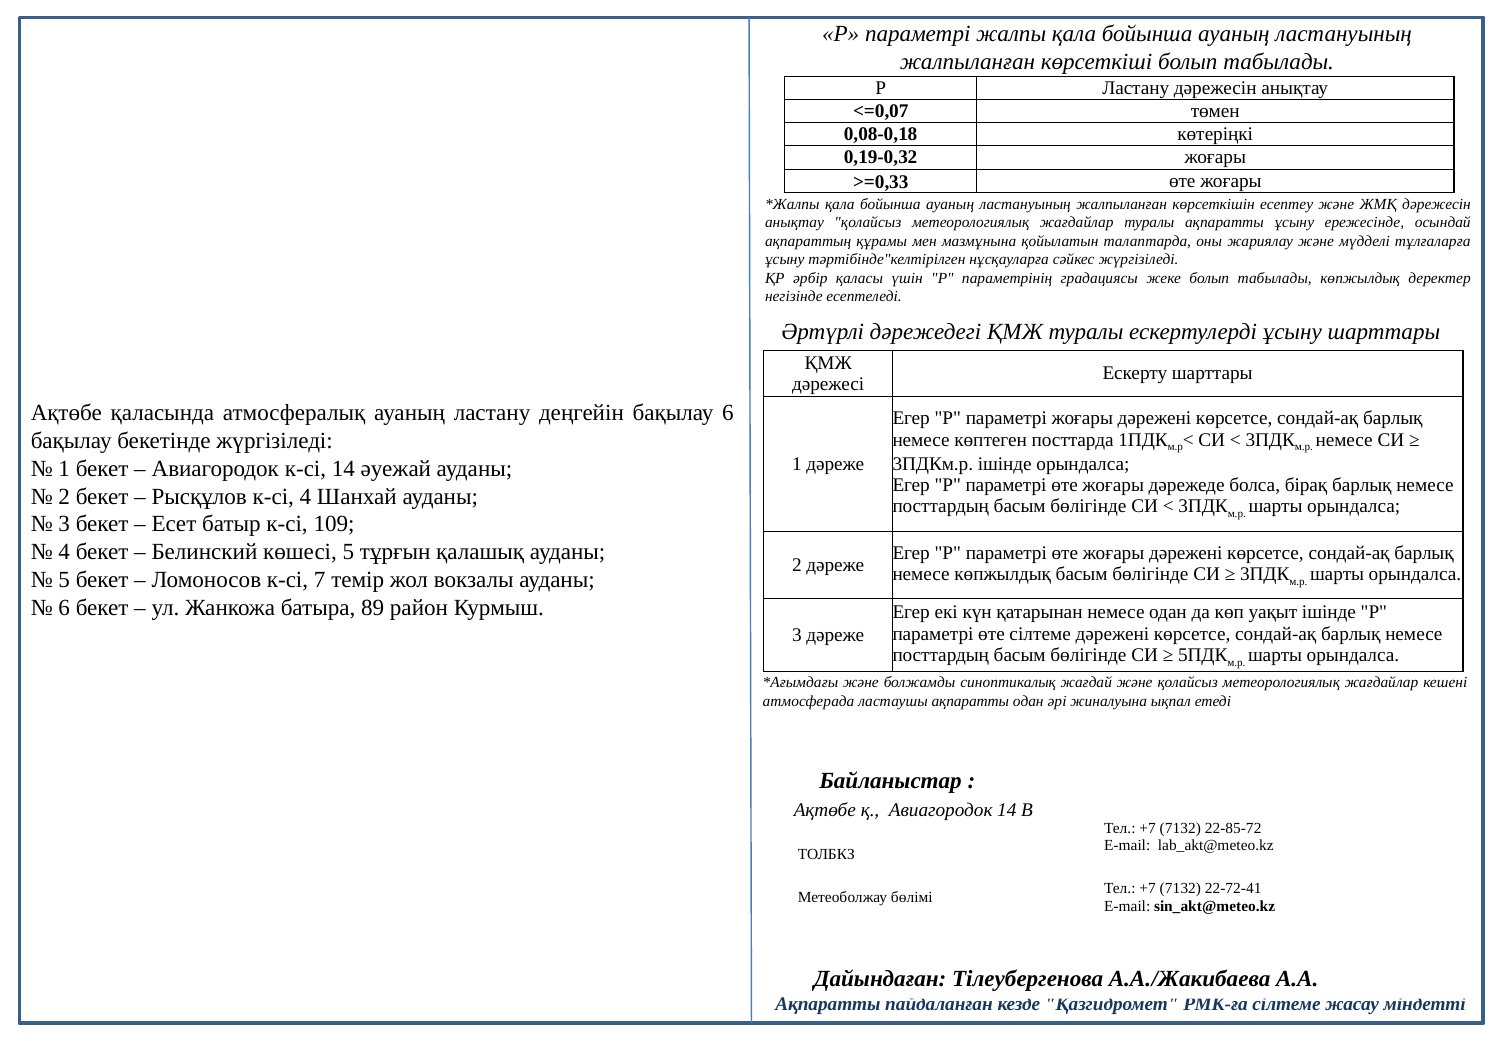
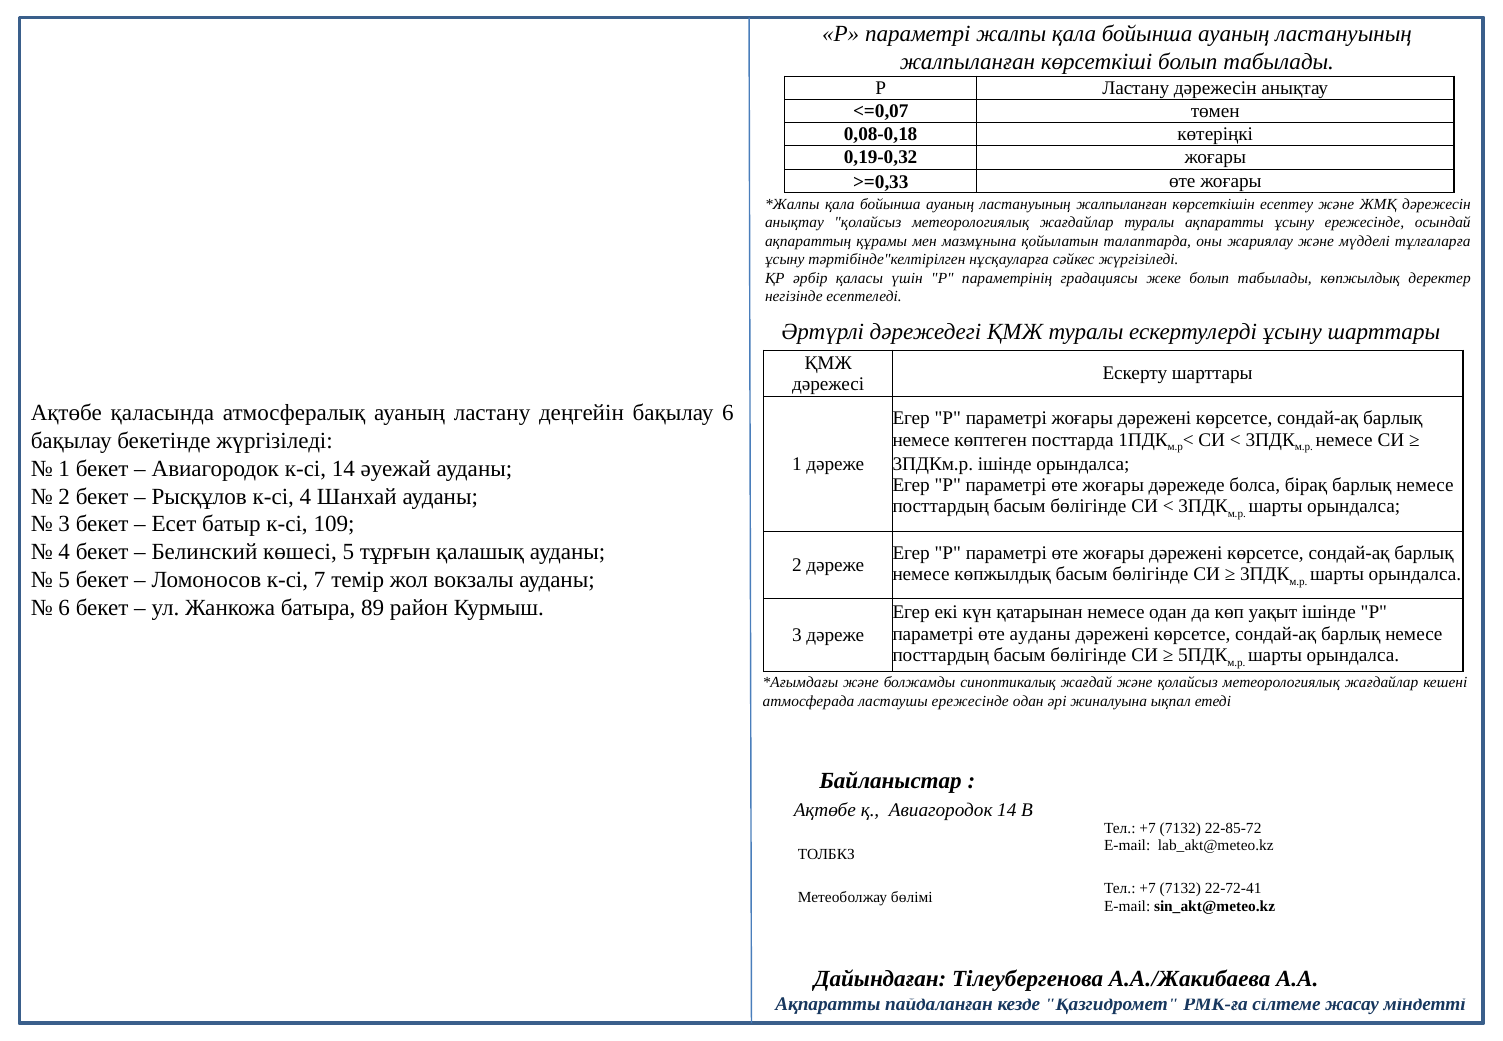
өте сілтеме: сілтеме -> ауданы (1040, 633)
ластаушы ақпаратты: ақпаратты -> ережесінде (970, 701)
